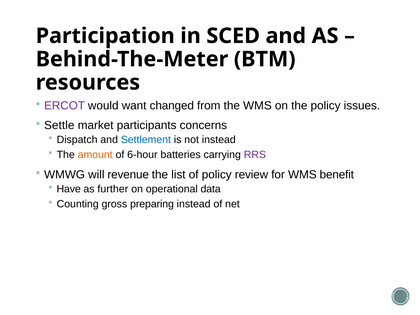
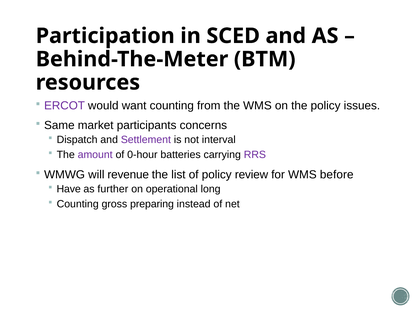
want changed: changed -> counting (172, 106)
Settle: Settle -> Same (59, 125)
Settlement colour: blue -> purple (146, 140)
not instead: instead -> interval (219, 140)
amount colour: orange -> purple (95, 155)
6-hour: 6-hour -> 0-hour (142, 155)
benefit: benefit -> before (337, 175)
data: data -> long (211, 189)
